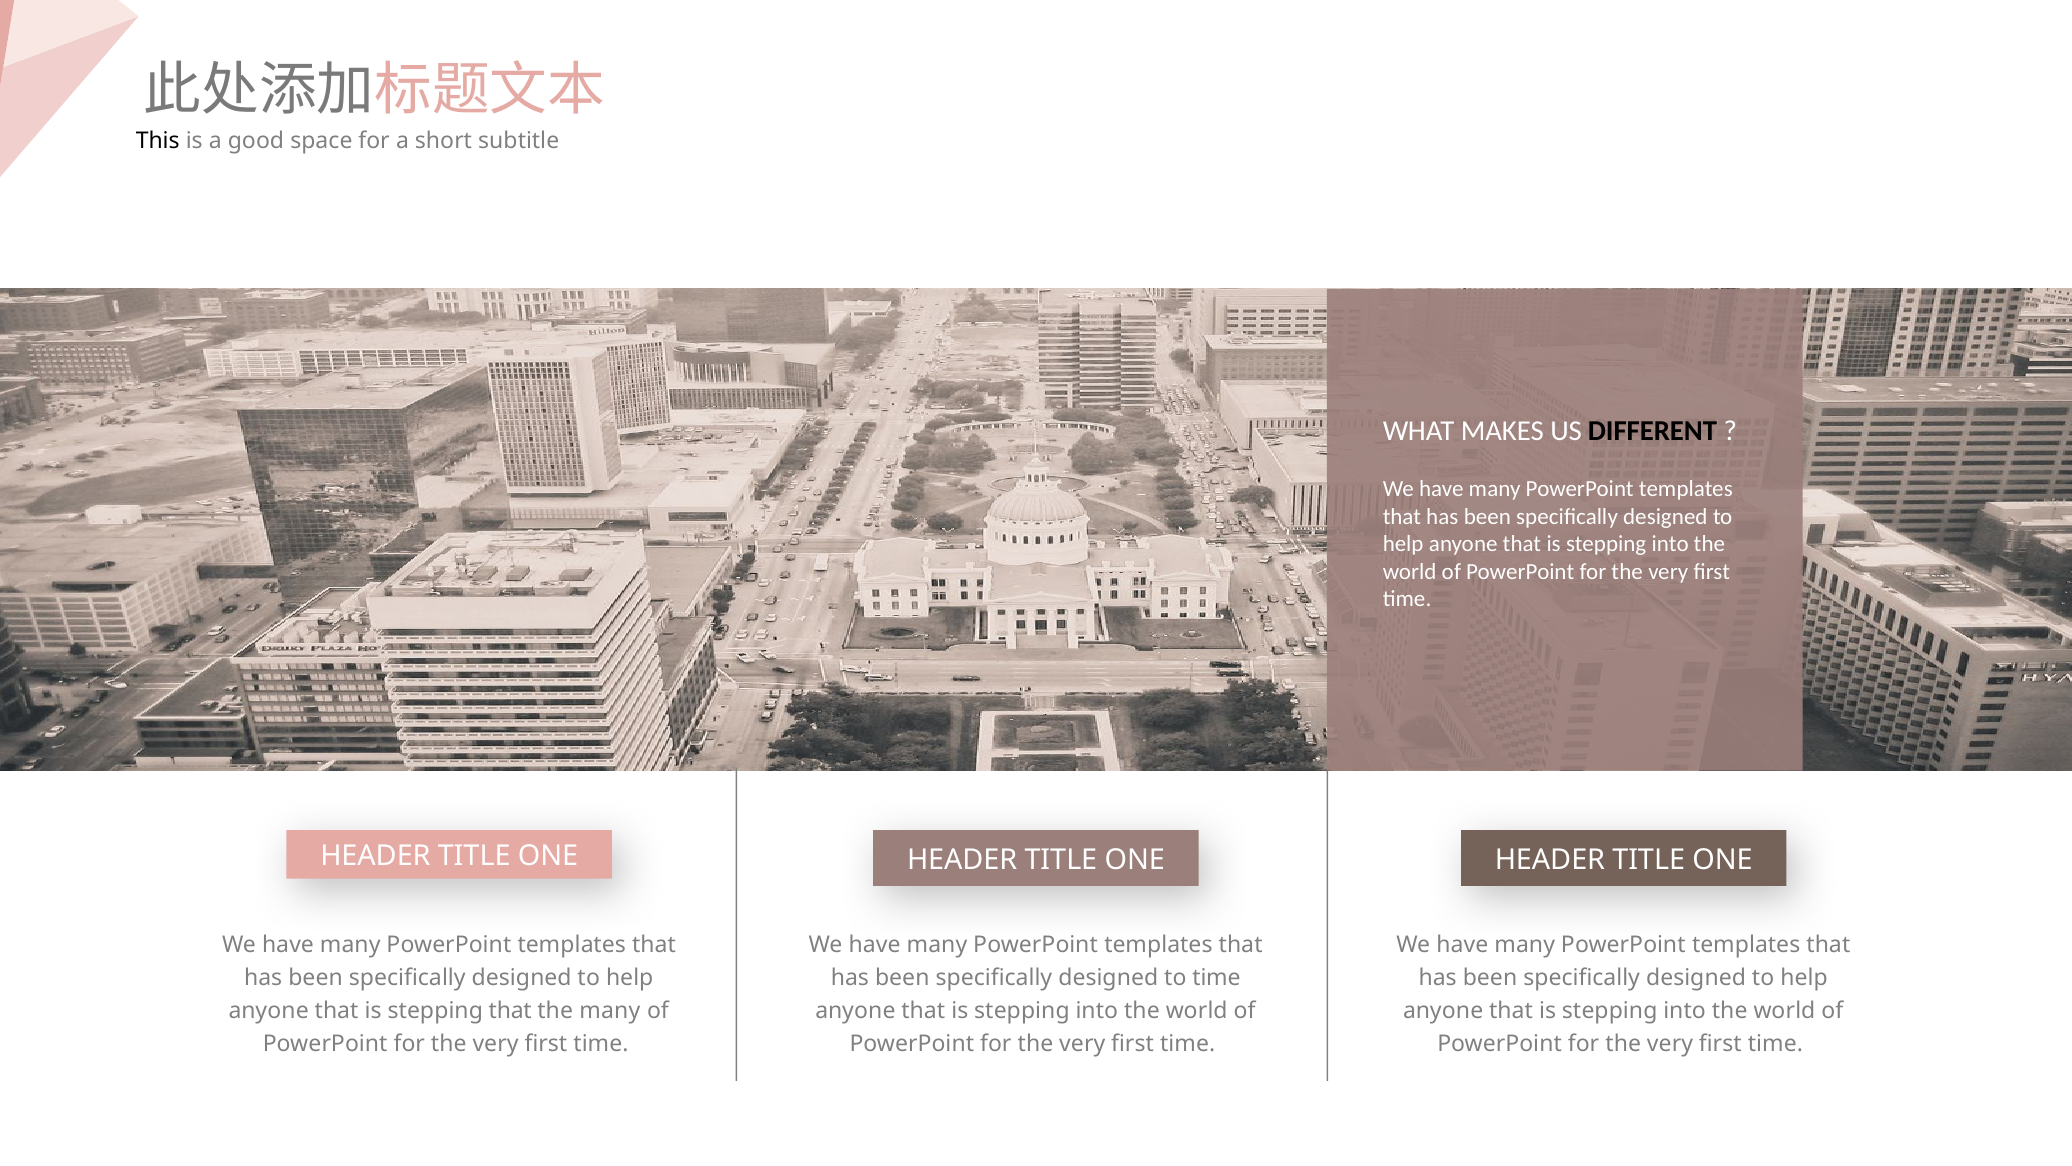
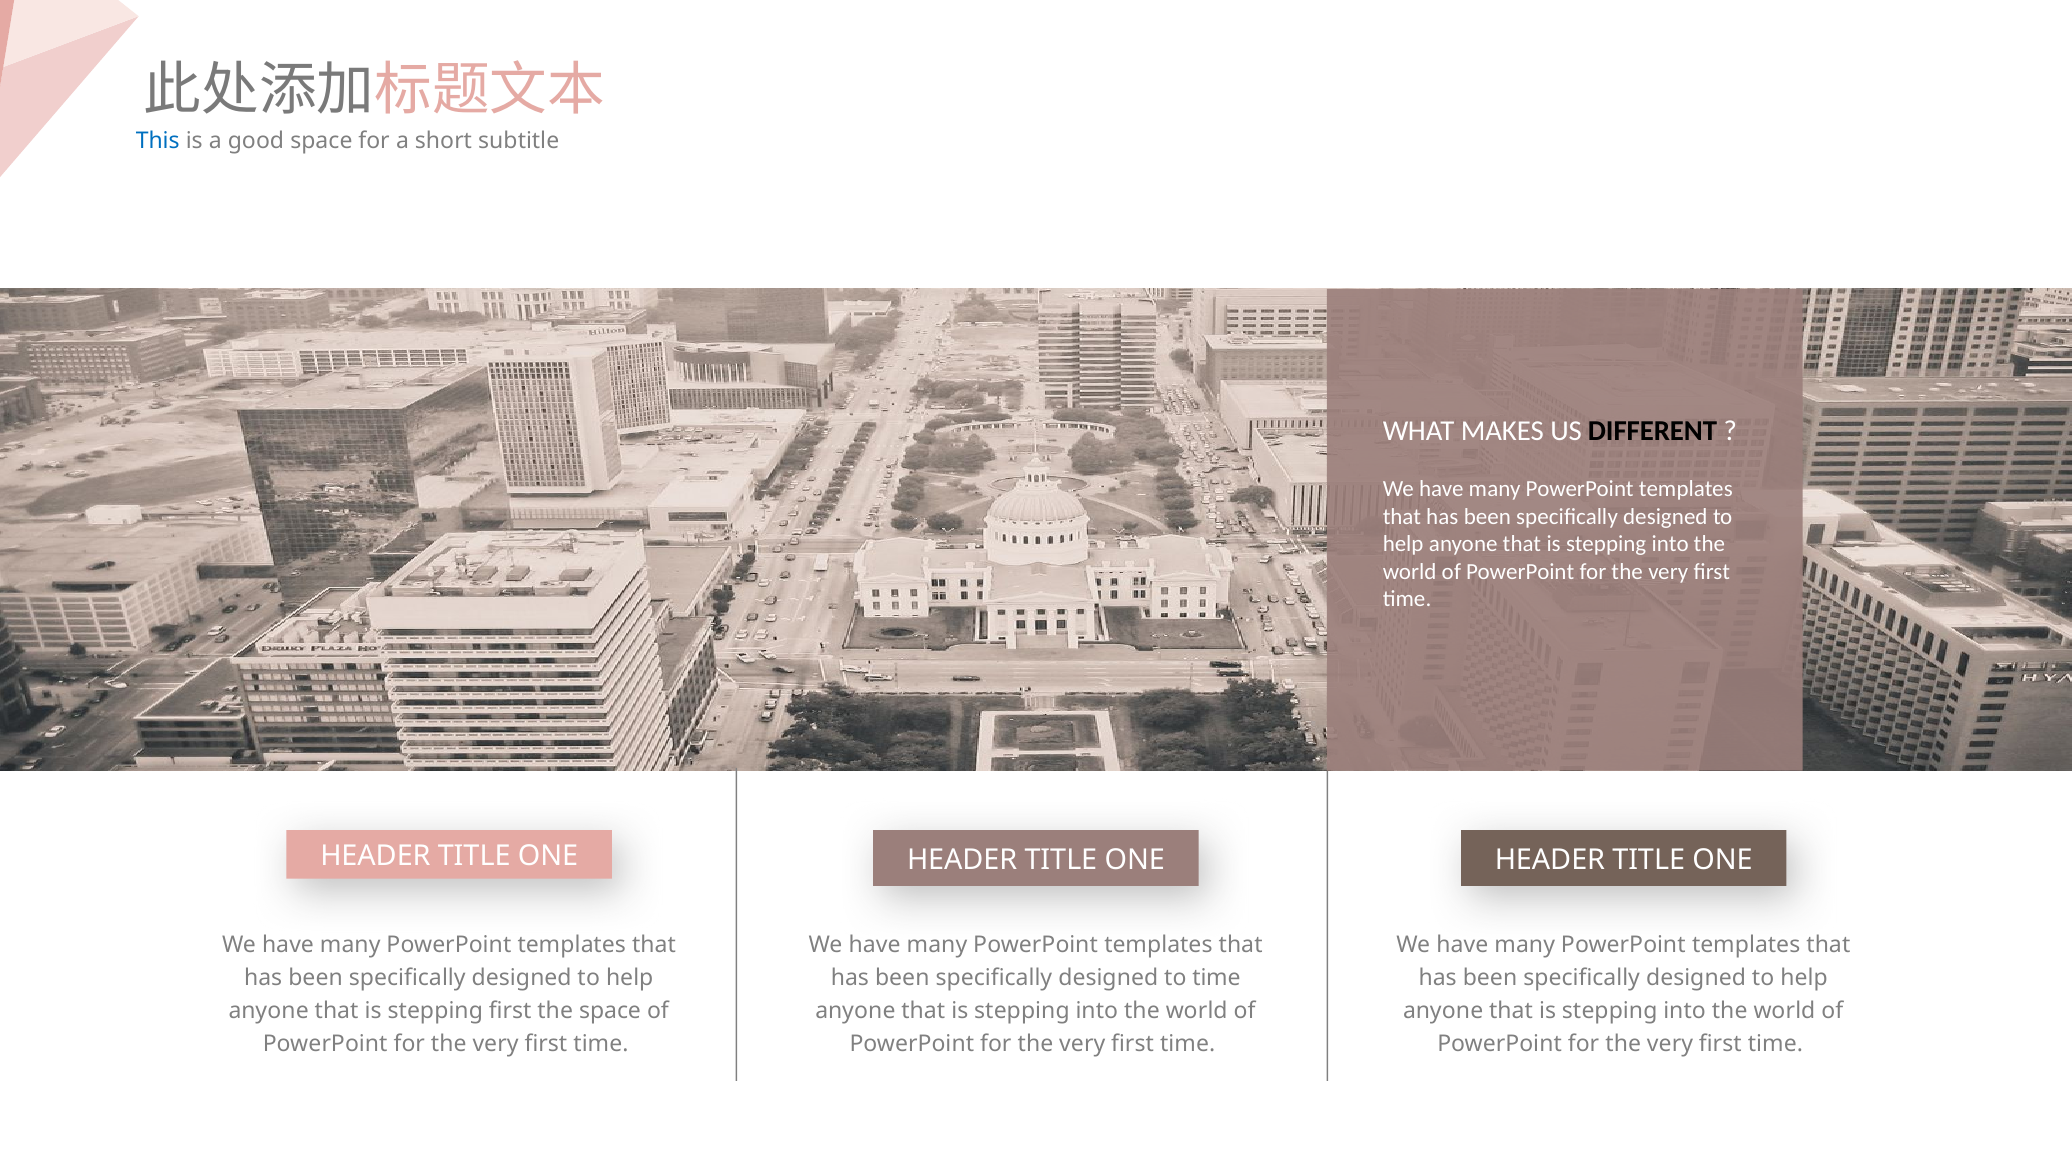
This colour: black -> blue (158, 141)
stepping that: that -> first (510, 1011)
the many: many -> space (610, 1011)
